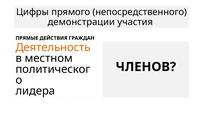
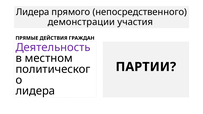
Цифры: Цифры -> Лидера (33, 12)
Деятельность colour: orange -> purple (53, 47)
ЧЛЕНОВ: ЧЛЕНОВ -> ПАРТИИ (146, 67)
